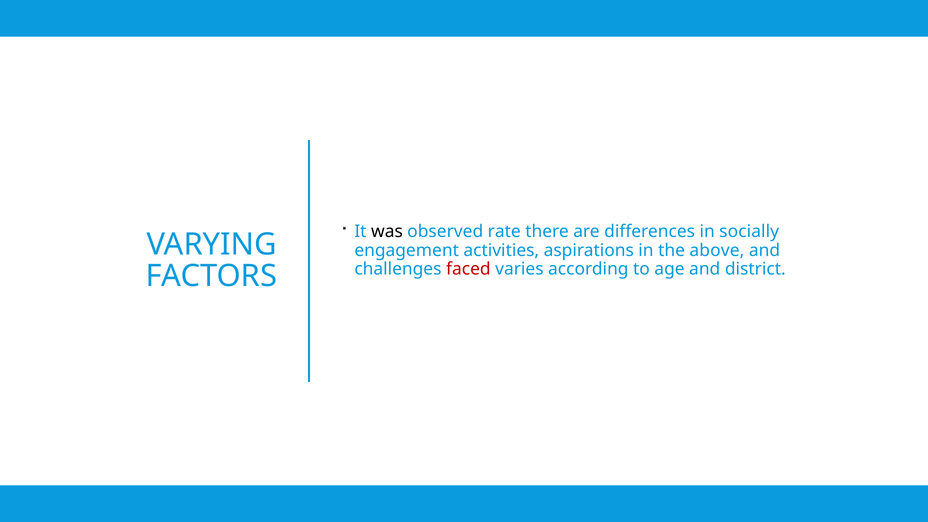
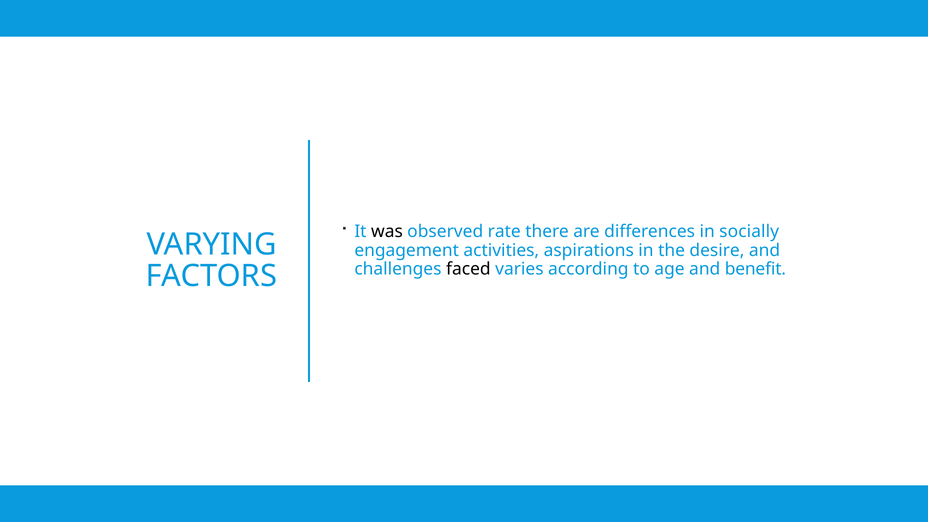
above: above -> desire (717, 250)
faced colour: red -> black (468, 269)
district: district -> benefit (755, 269)
